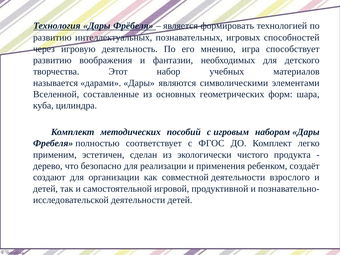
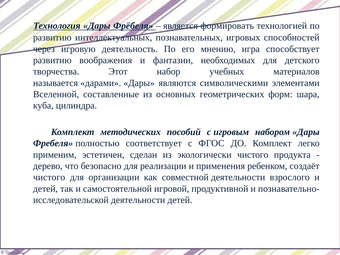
создают: создают -> чистого (49, 177)
